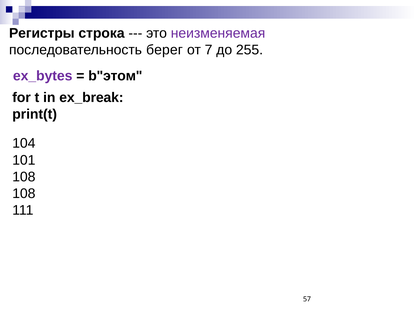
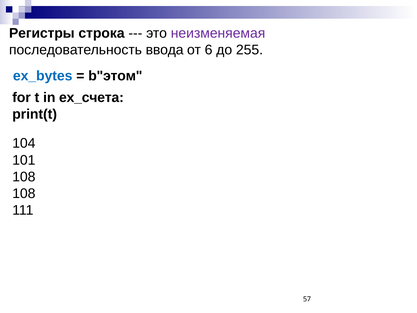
берег: берег -> ввода (165, 50)
7: 7 -> 6 (209, 50)
ex_bytes colour: purple -> blue (43, 76)
ex_break: ex_break -> ex_счета (91, 97)
